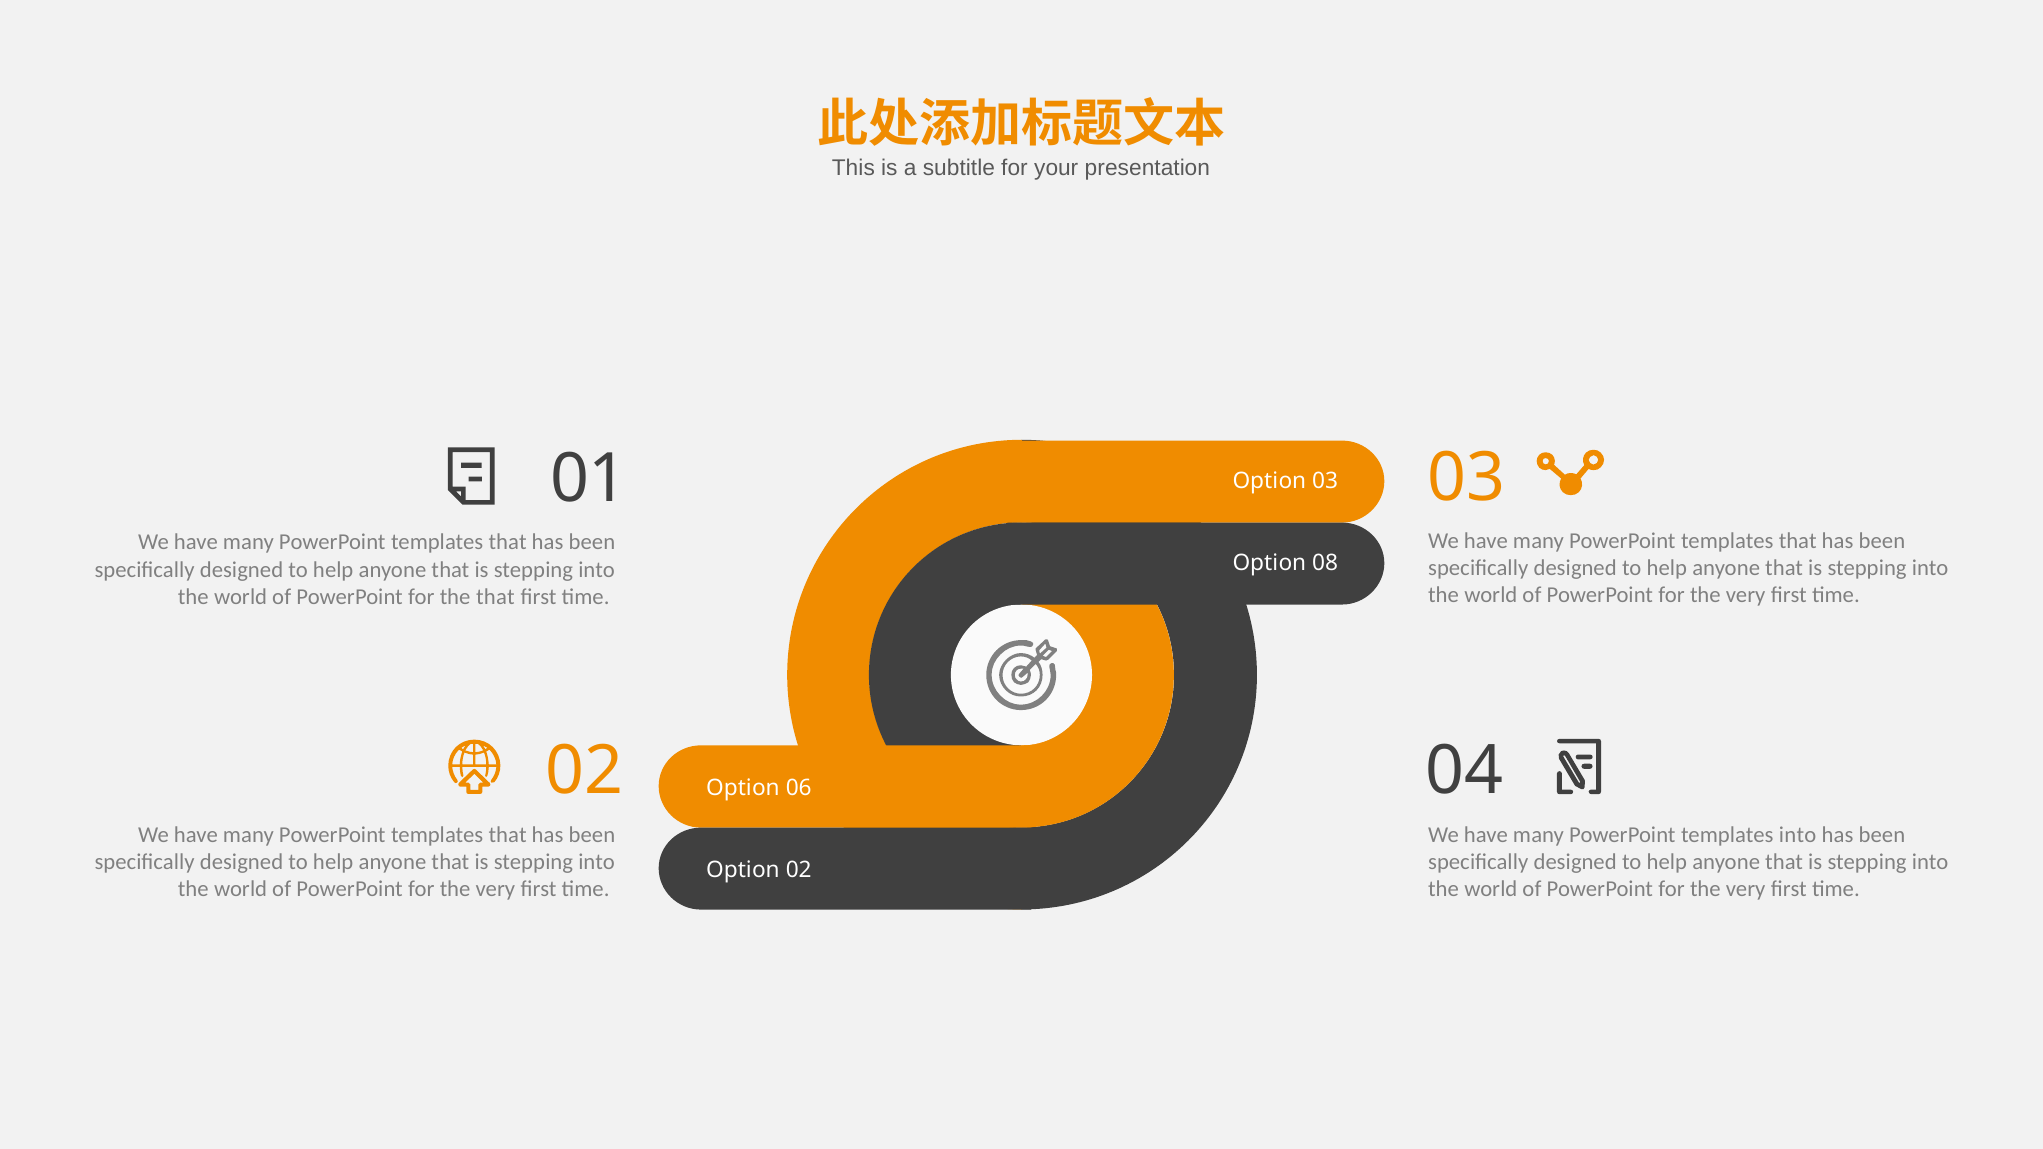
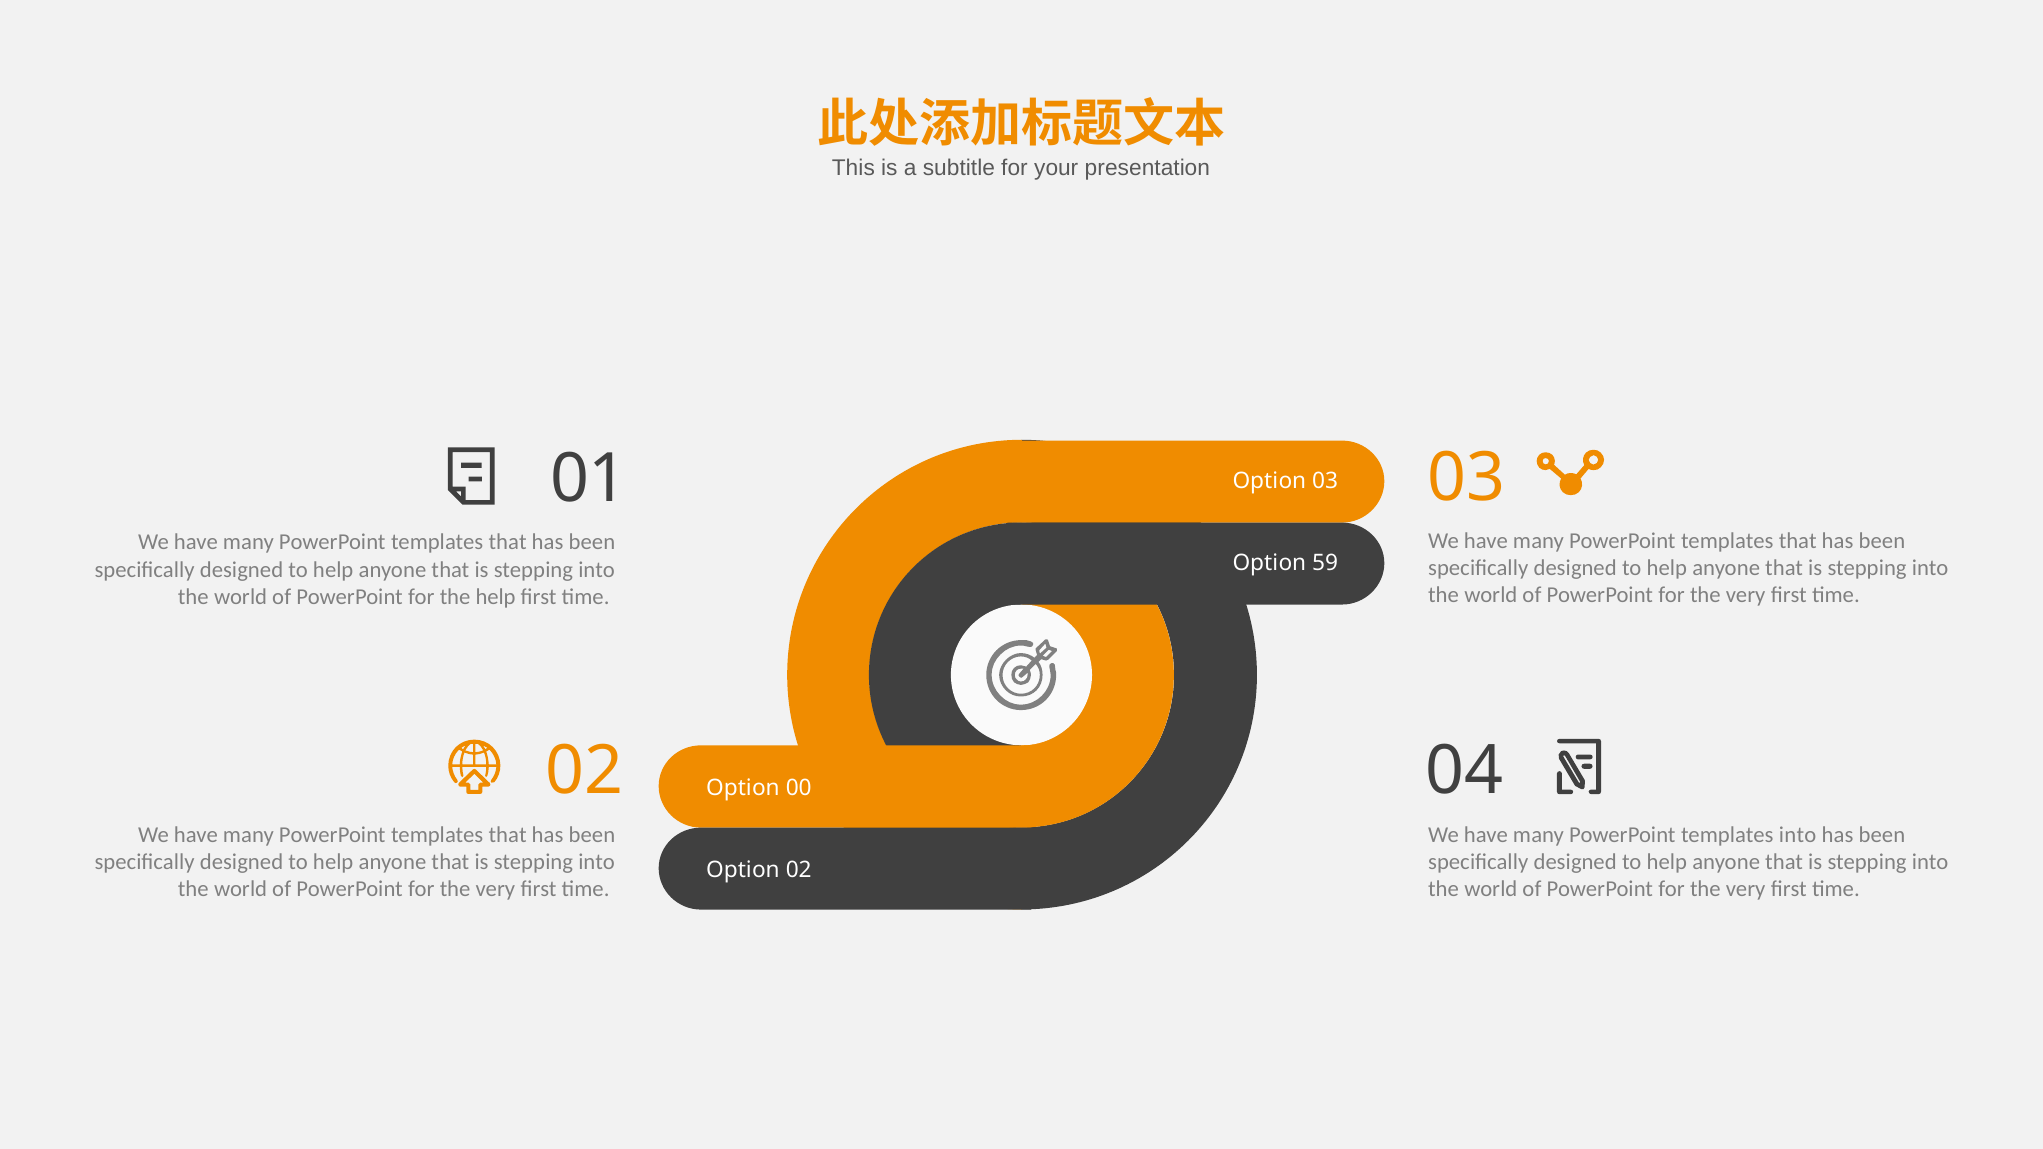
08: 08 -> 59 (1325, 563)
the that: that -> help (496, 597)
06: 06 -> 00 (799, 788)
